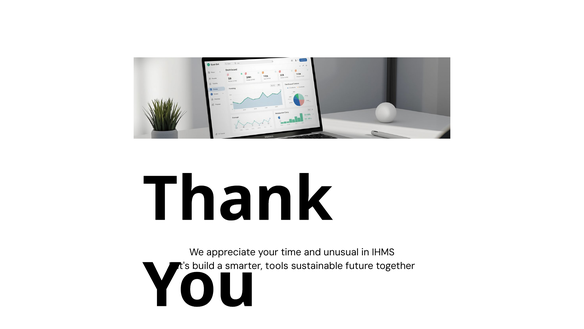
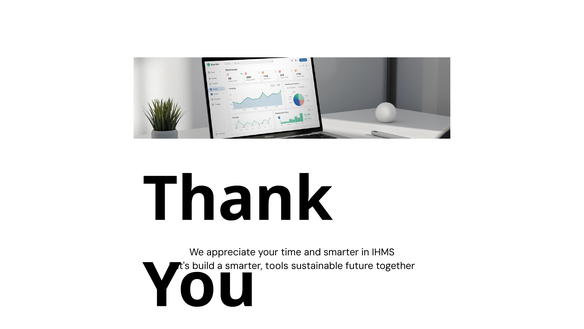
and unusual: unusual -> smarter (341, 252)
